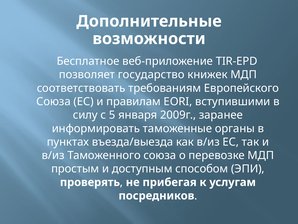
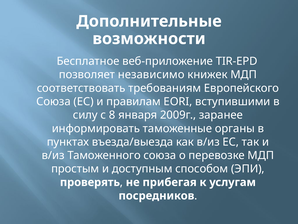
государство: государство -> независимо (151, 75)
5: 5 -> 8 (112, 115)
